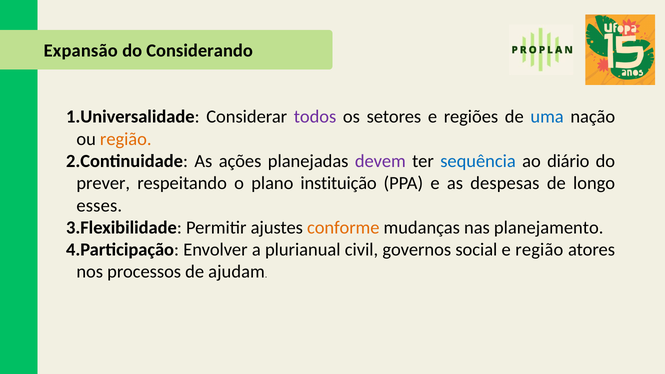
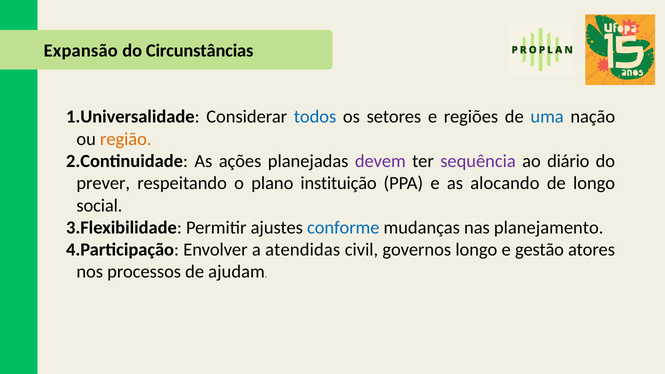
Considerando: Considerando -> Circunstâncias (200, 51)
todos colour: purple -> blue (315, 117)
sequência colour: blue -> purple (478, 161)
despesas: despesas -> alocando (505, 183)
esses: esses -> social (99, 205)
conforme colour: orange -> blue (343, 228)
plurianual: plurianual -> atendidas (303, 250)
governos social: social -> longo (476, 250)
e região: região -> gestão (539, 250)
